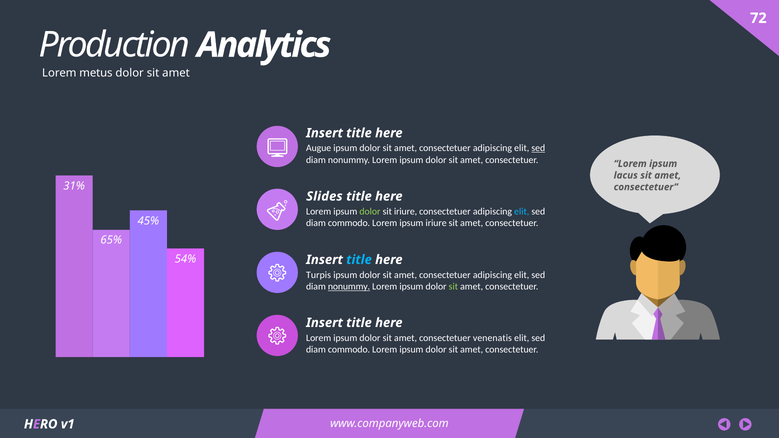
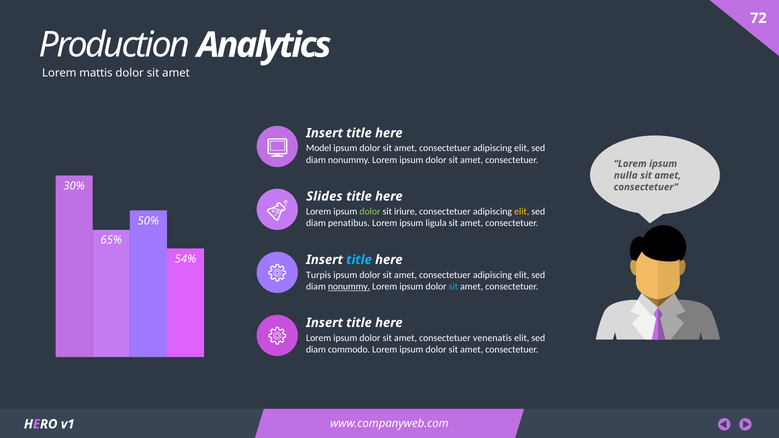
metus: metus -> mattis (96, 73)
Augue: Augue -> Model (319, 148)
sed underline: present -> none (538, 148)
lacus: lacus -> nulla (626, 175)
31%: 31% -> 30% (74, 186)
elit colour: light blue -> yellow (522, 212)
45%: 45% -> 50% (148, 221)
commodo: commodo -> penatibus (349, 223)
ipsum iriure: iriure -> ligula (436, 223)
sit colour: light green -> light blue (453, 287)
